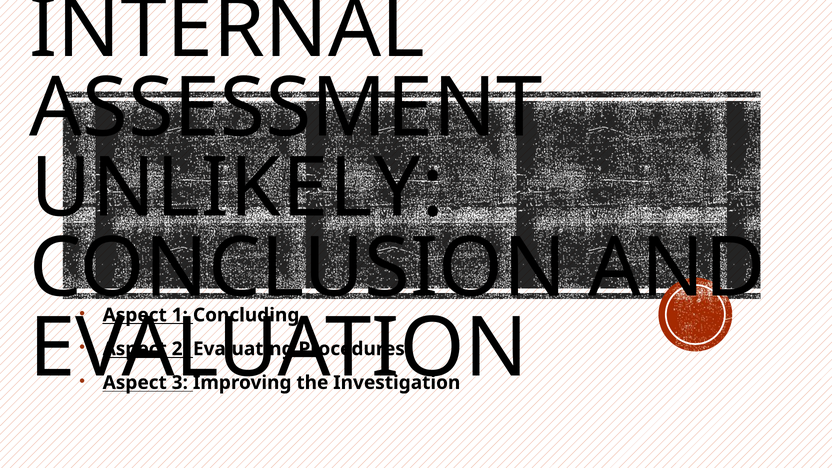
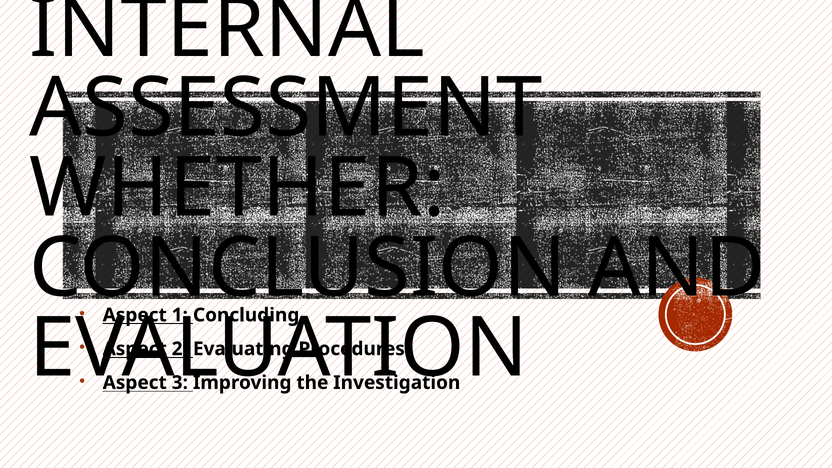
UNLIKELY: UNLIKELY -> WHETHER (237, 188)
